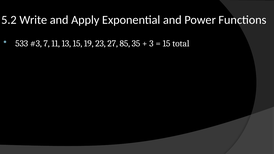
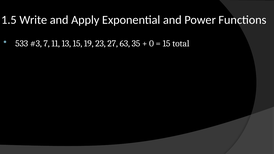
5.2: 5.2 -> 1.5 (9, 20)
85: 85 -> 63 (125, 43)
3: 3 -> 0 (151, 43)
